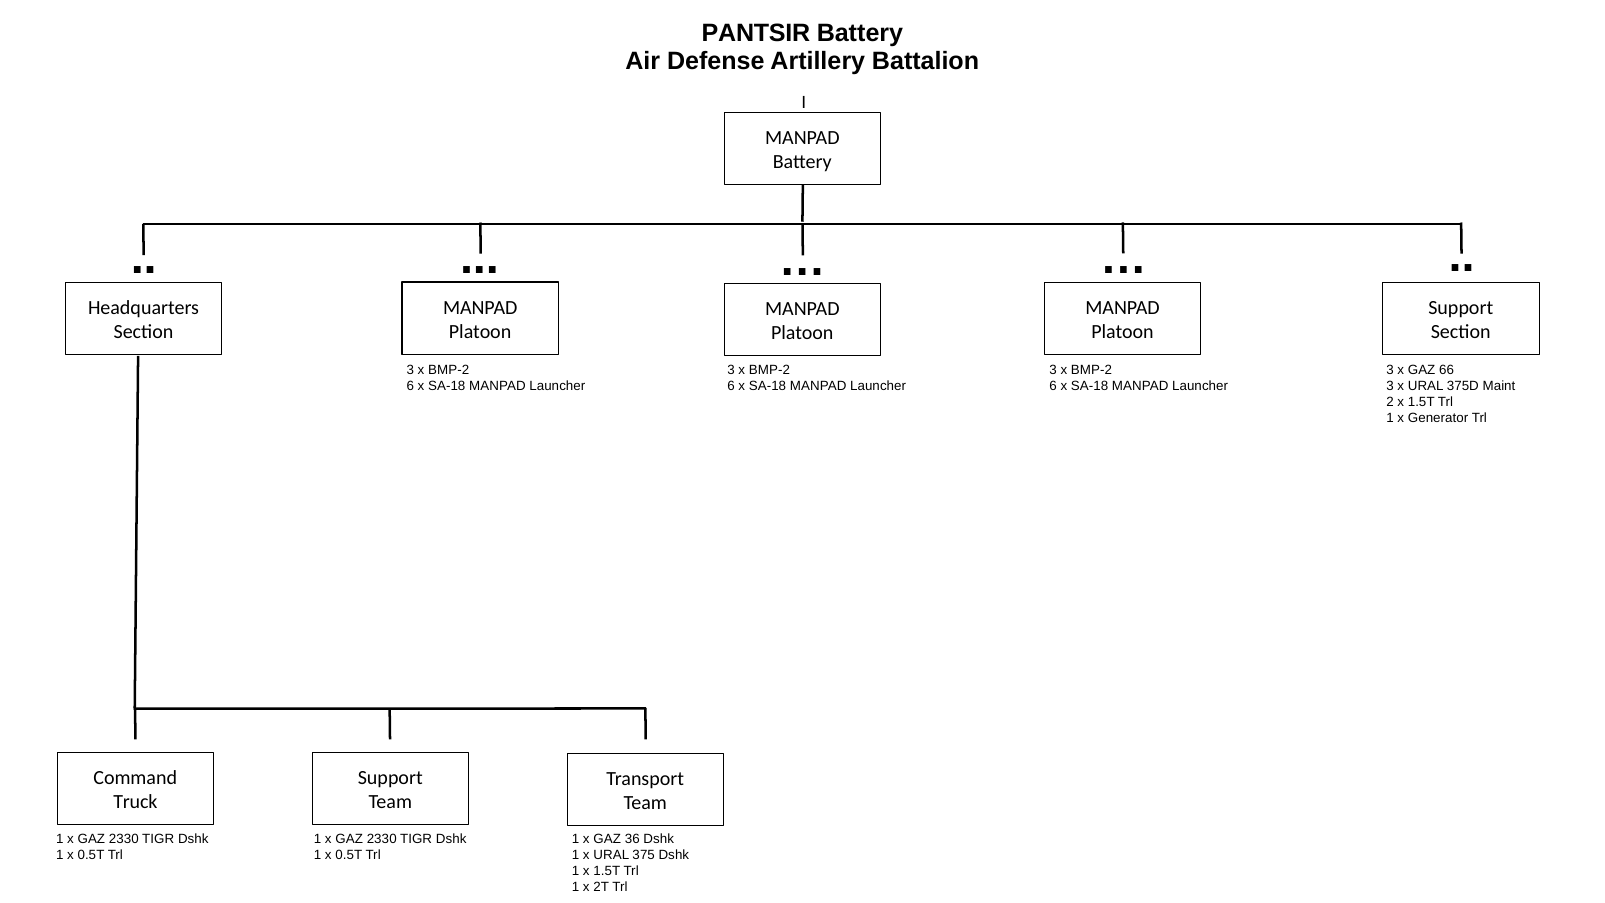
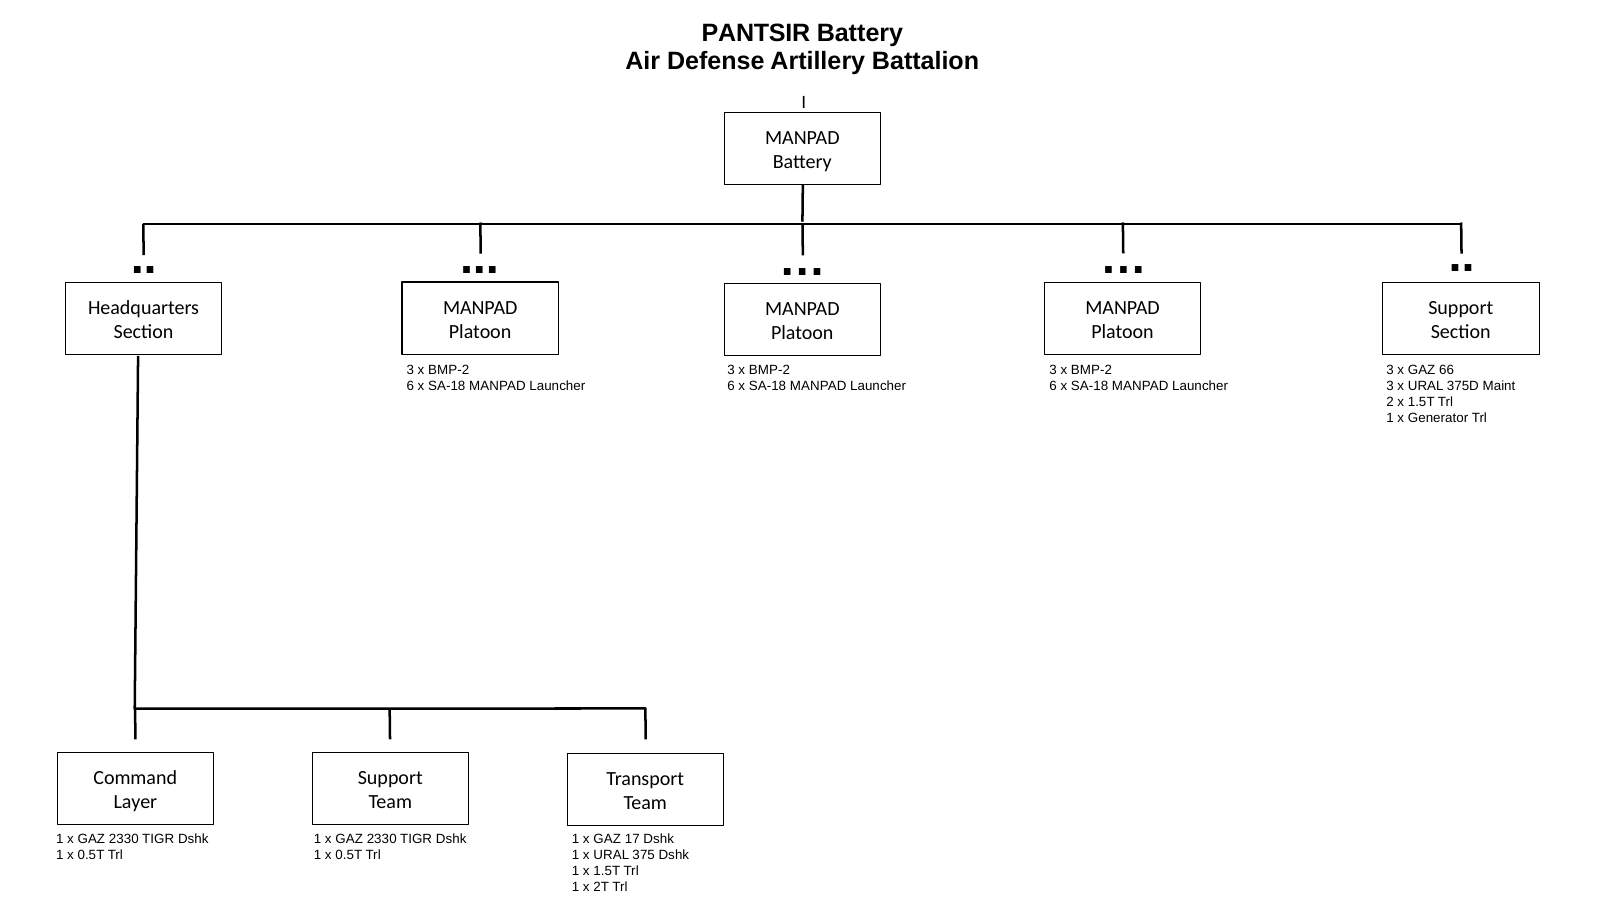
Truck: Truck -> Layer (135, 801)
36: 36 -> 17 (632, 839)
